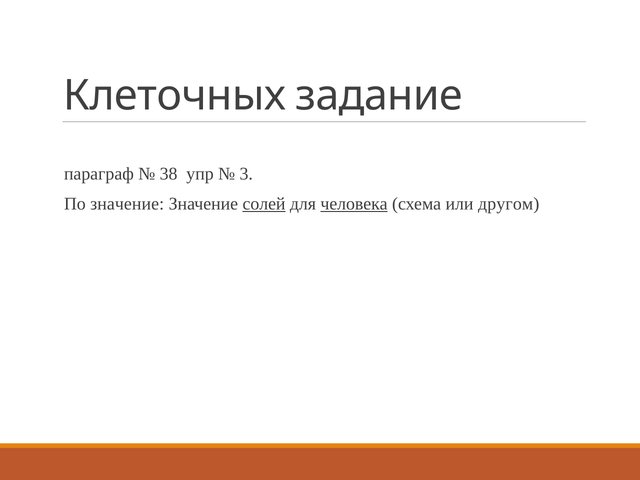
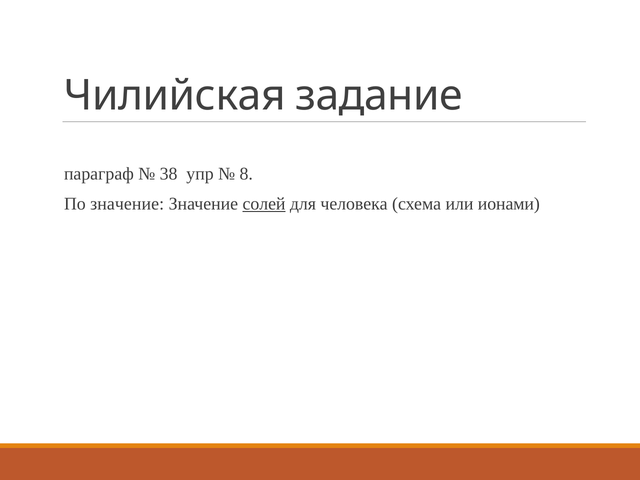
Клеточных: Клеточных -> Чилийская (175, 96)
3: 3 -> 8 (246, 174)
человека underline: present -> none (354, 204)
другом: другом -> ионами (509, 204)
